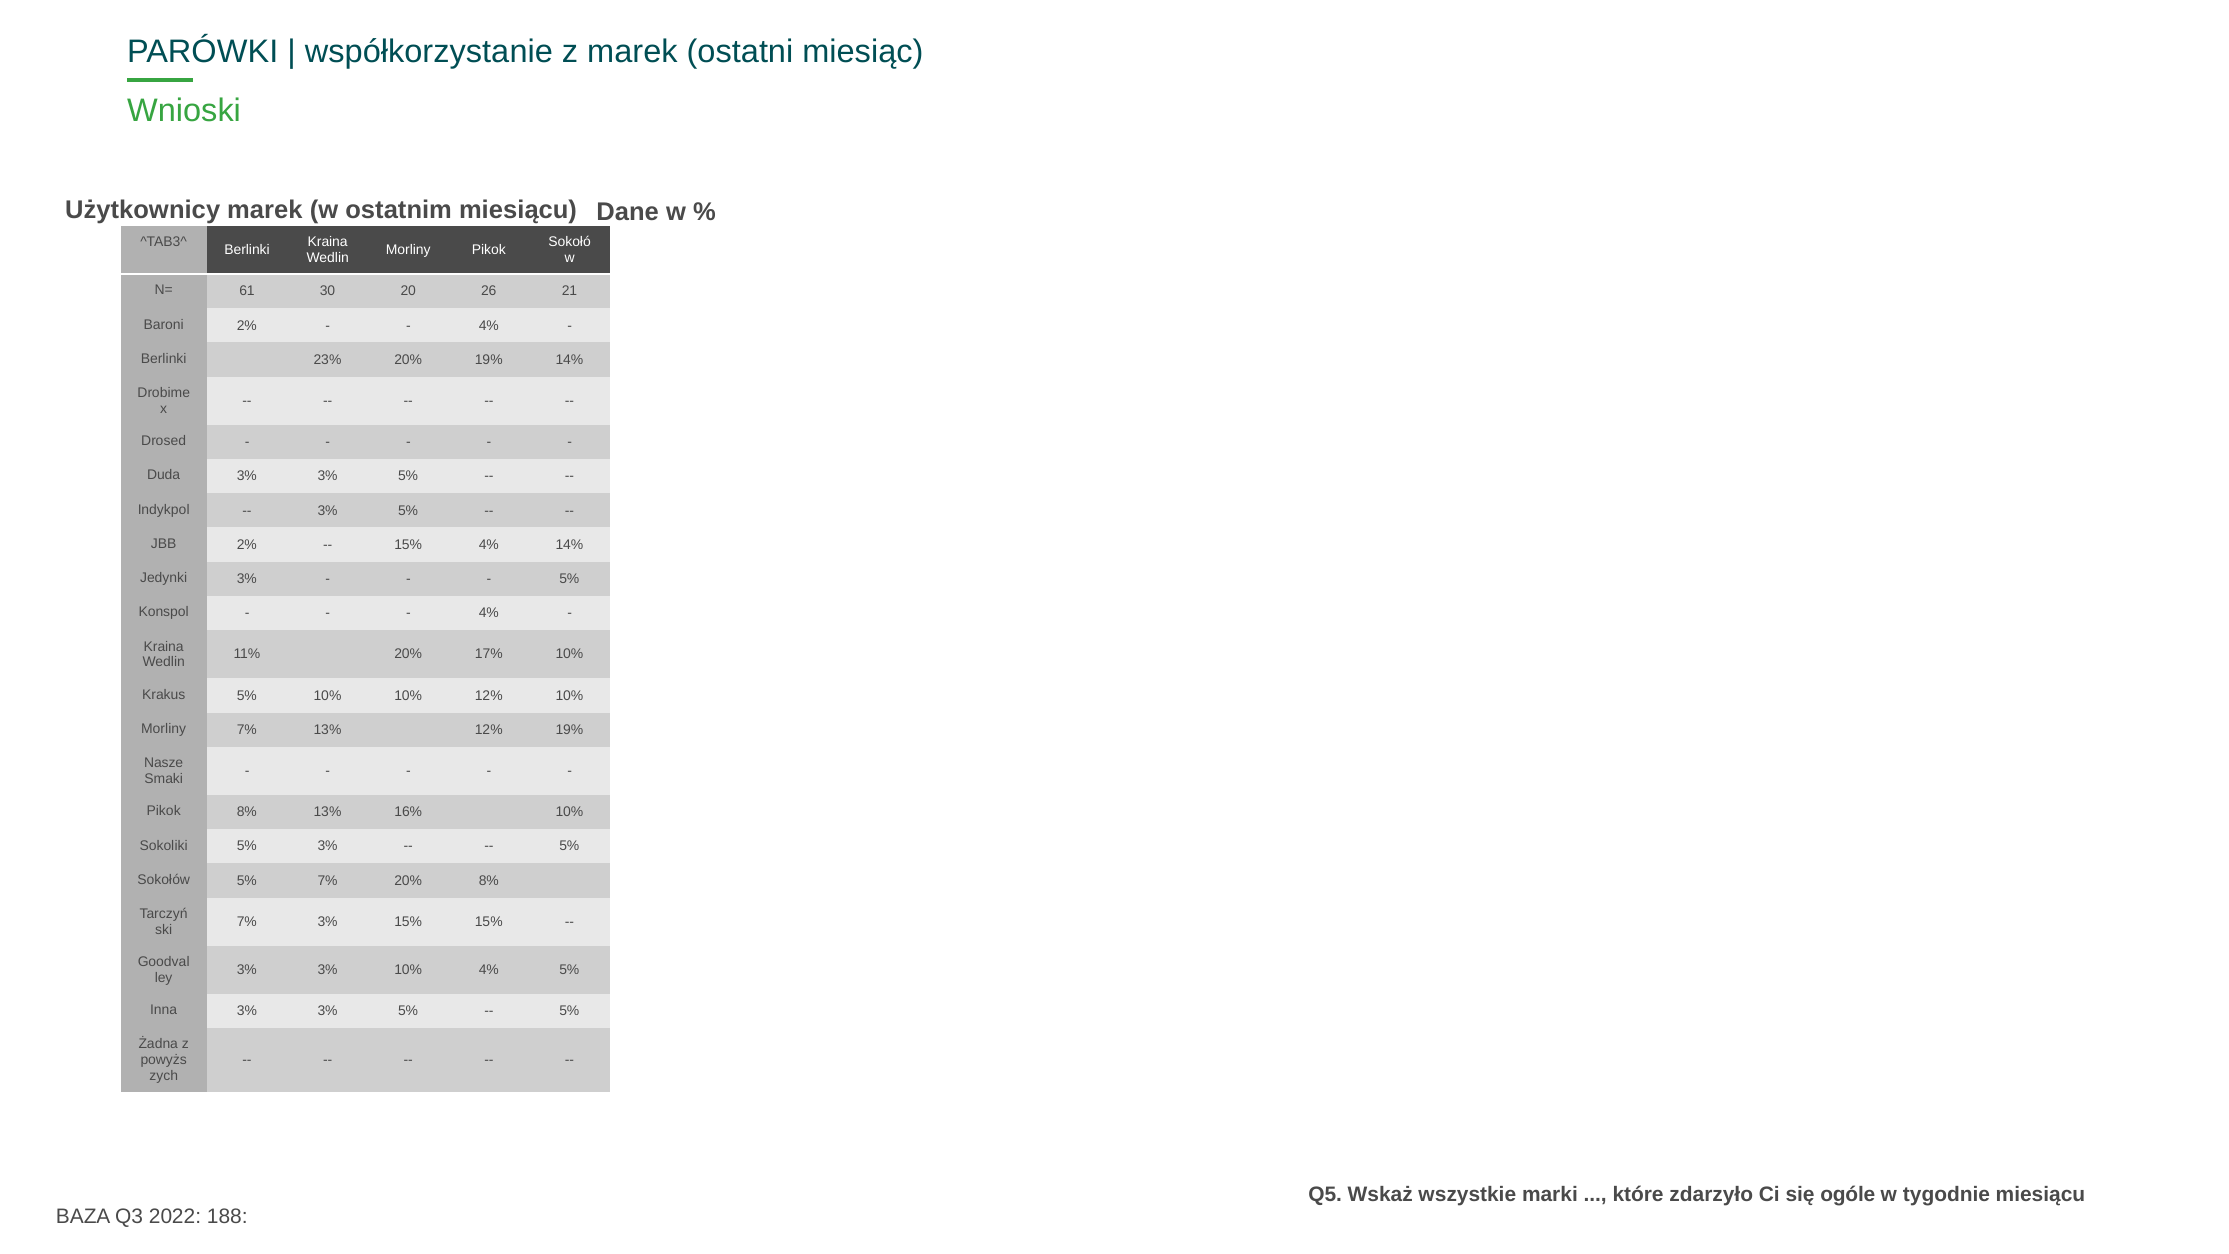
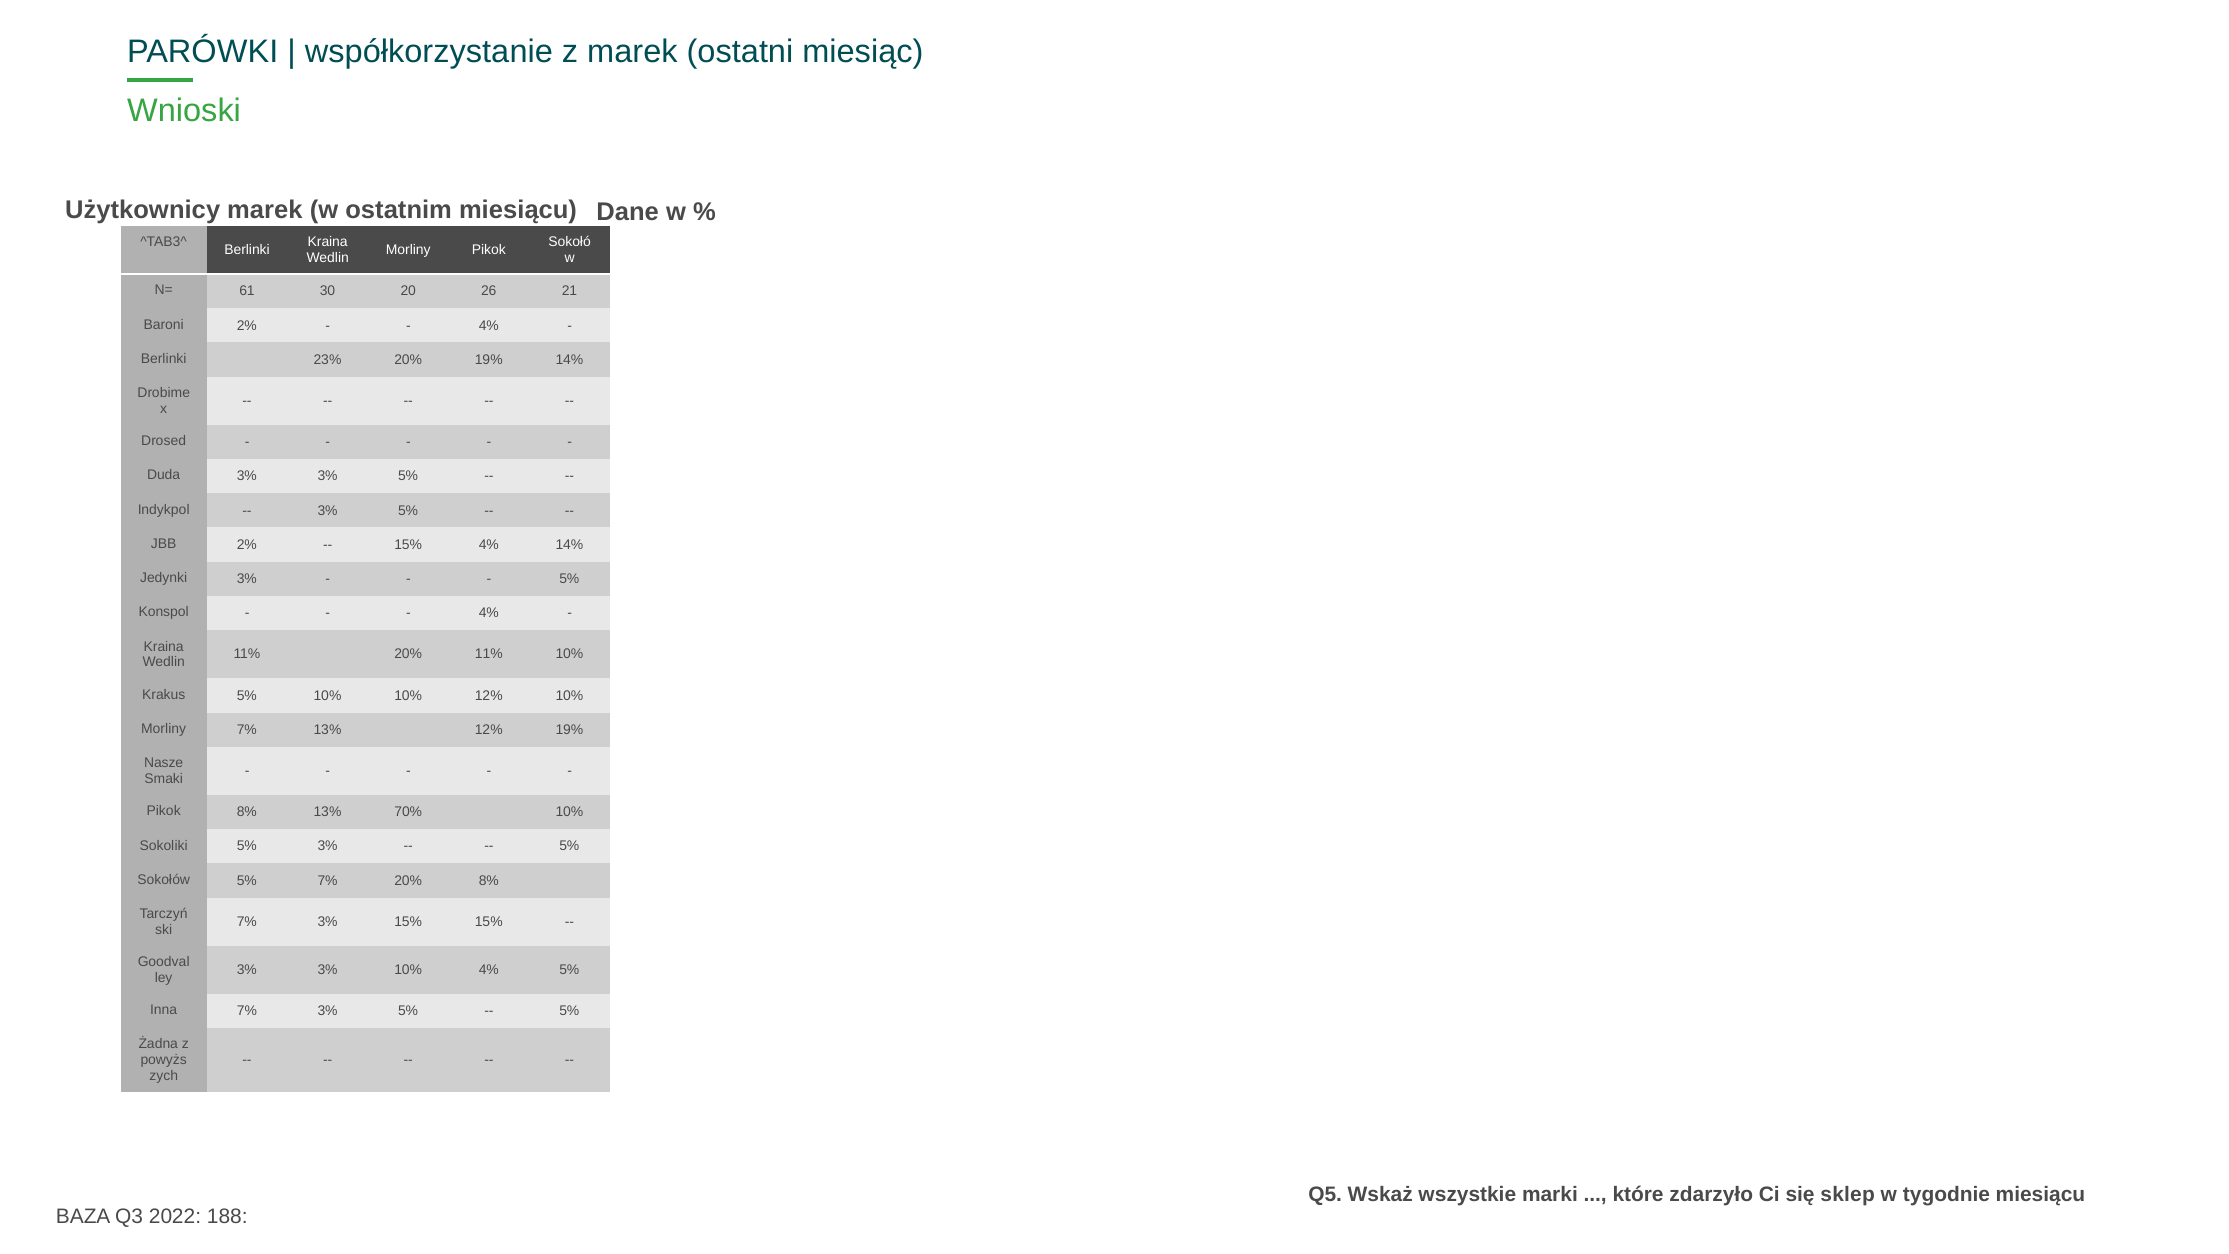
20% 17%: 17% -> 11% (489, 654)
16%: 16% -> 70% (408, 812)
Inna 3%: 3% -> 7% (247, 1011)
ogóle: ogóle -> sklep (1848, 1195)
